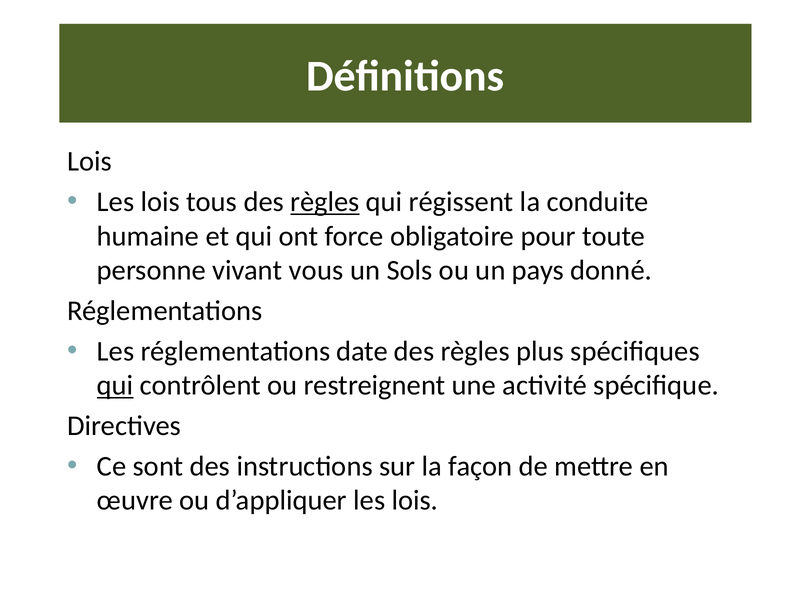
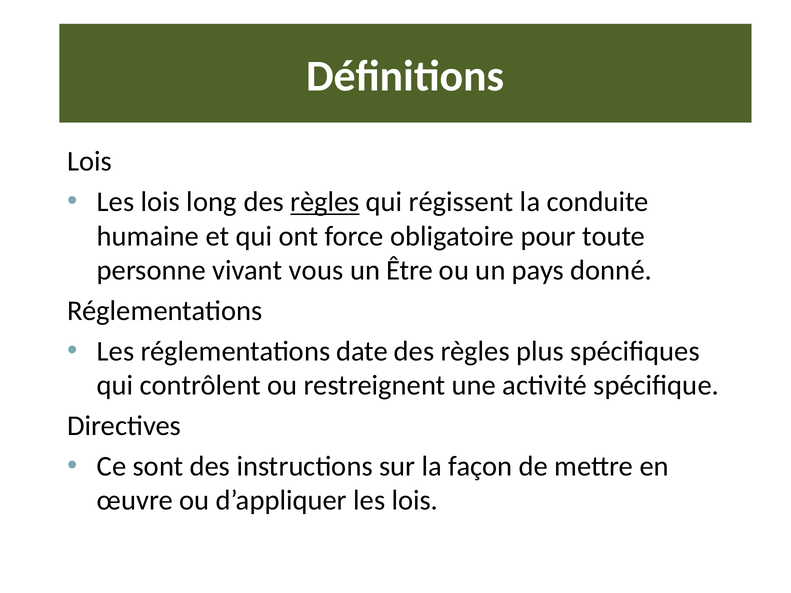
tous: tous -> long (212, 202)
Sols: Sols -> Être (410, 270)
qui underline: present -> none (115, 386)
